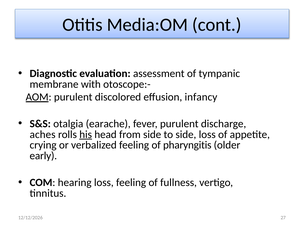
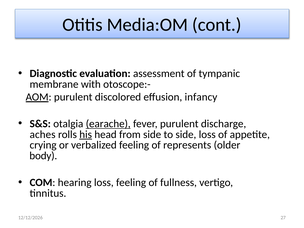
earache underline: none -> present (108, 124)
pharyngitis: pharyngitis -> represents (187, 145)
early: early -> body (43, 156)
